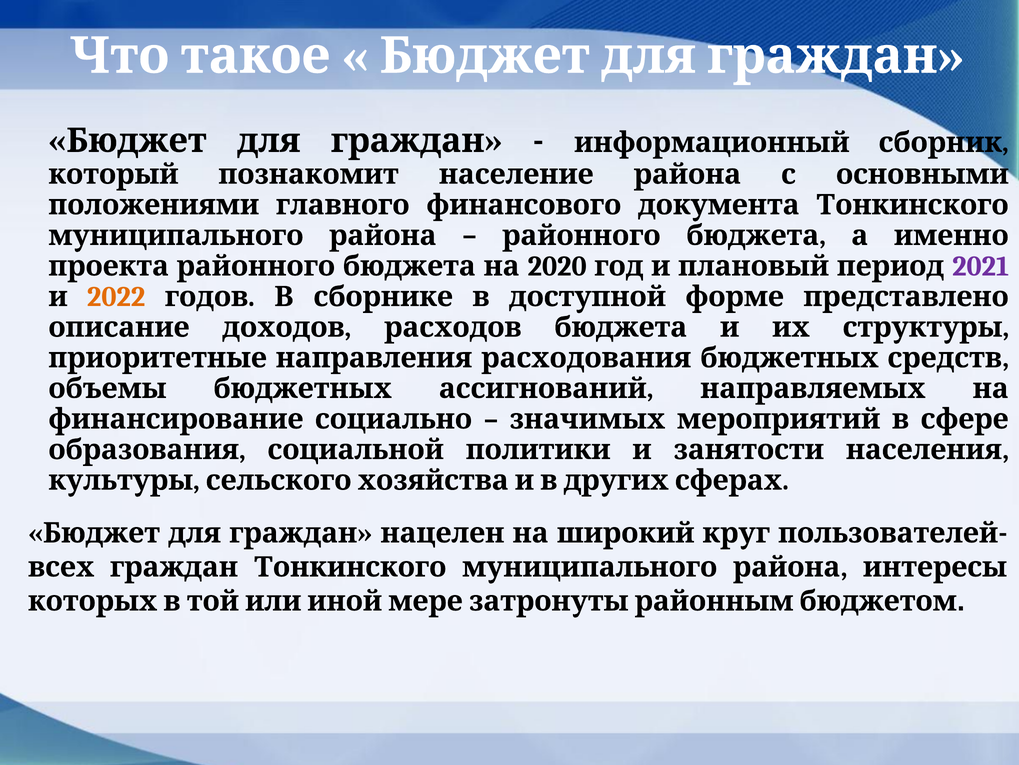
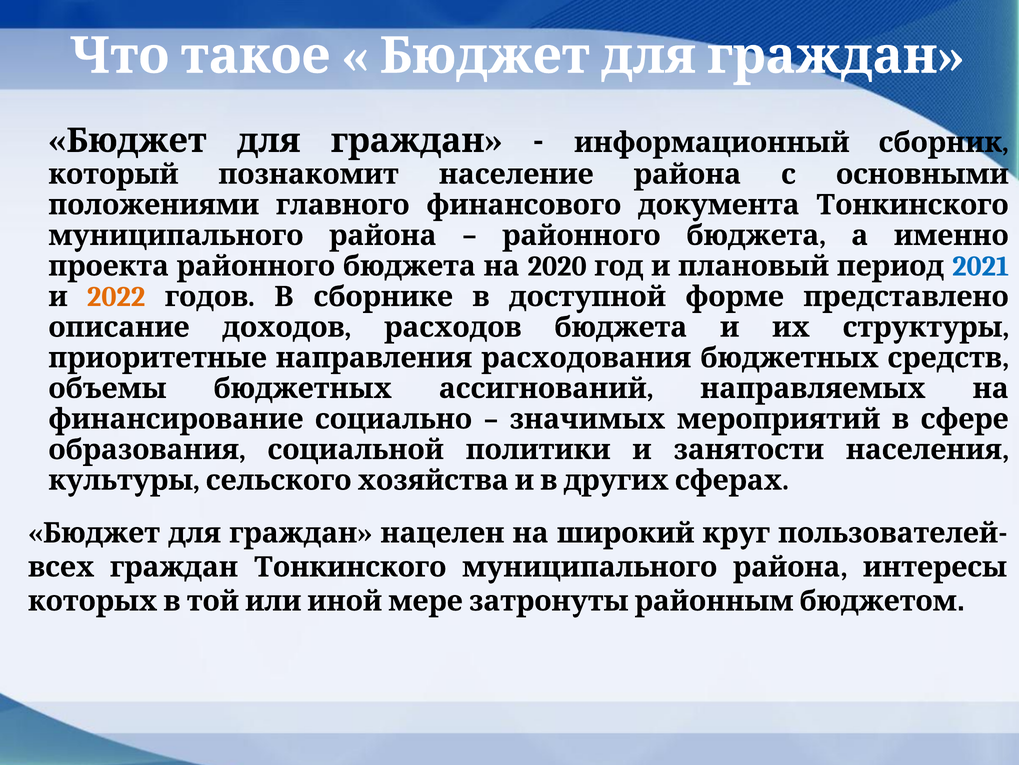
2021 colour: purple -> blue (981, 266)
